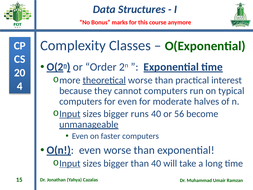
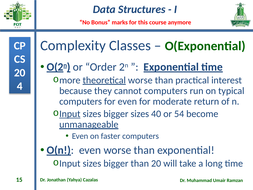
halves: halves -> return (207, 101)
bigger runs: runs -> sizes (140, 114)
56: 56 -> 54 (179, 114)
Input underline: present -> none (70, 163)
than 40: 40 -> 20 (156, 163)
